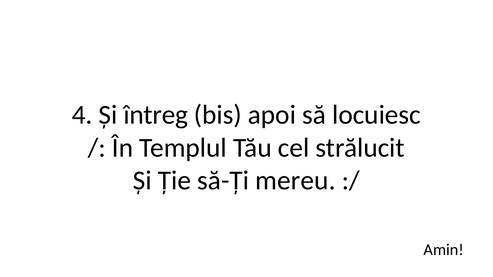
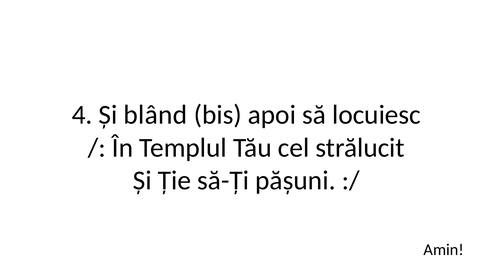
întreg: întreg -> blând (155, 115)
mereu: mereu -> pășuni (295, 181)
